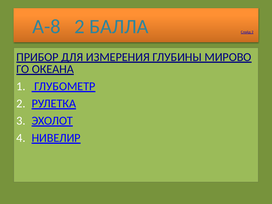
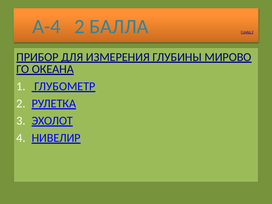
А-8: А-8 -> А-4 (46, 27)
